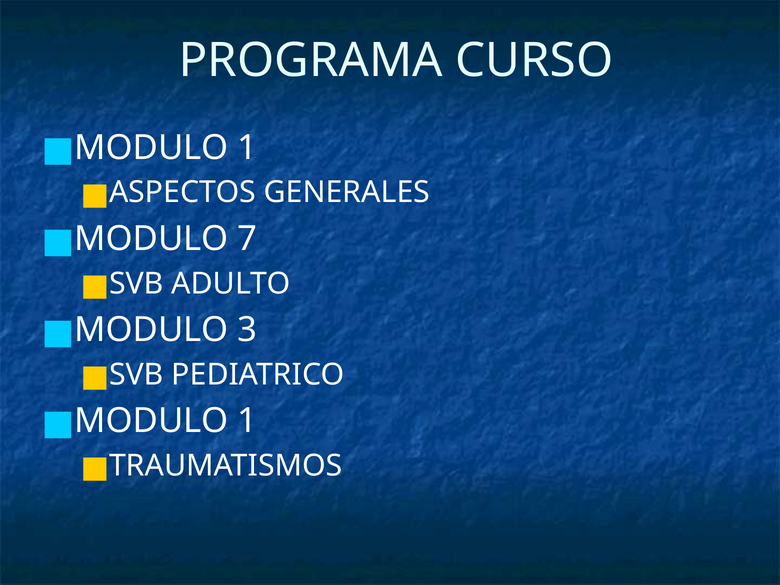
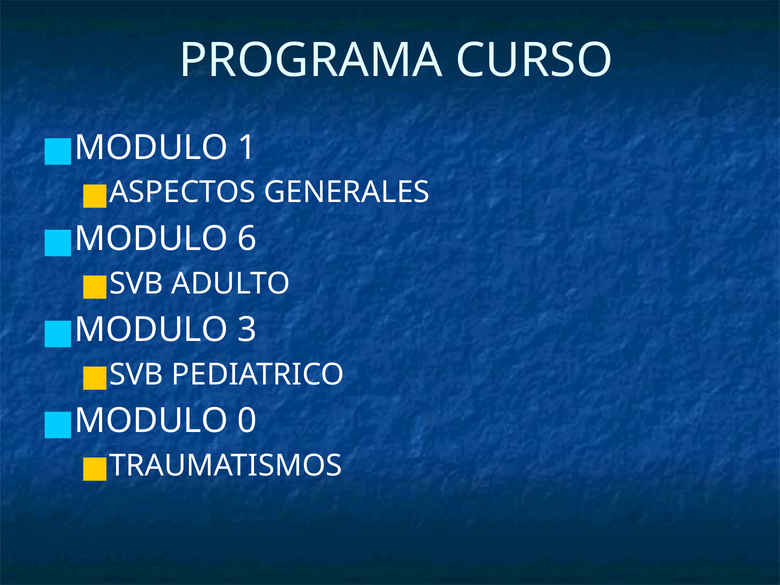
7: 7 -> 6 (247, 239)
1: 1 -> 0 (247, 421)
